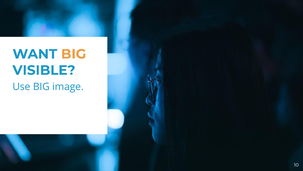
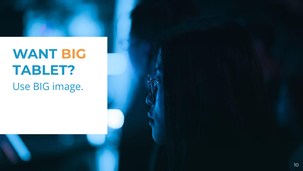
VISIBLE: VISIBLE -> TABLET (44, 70)
